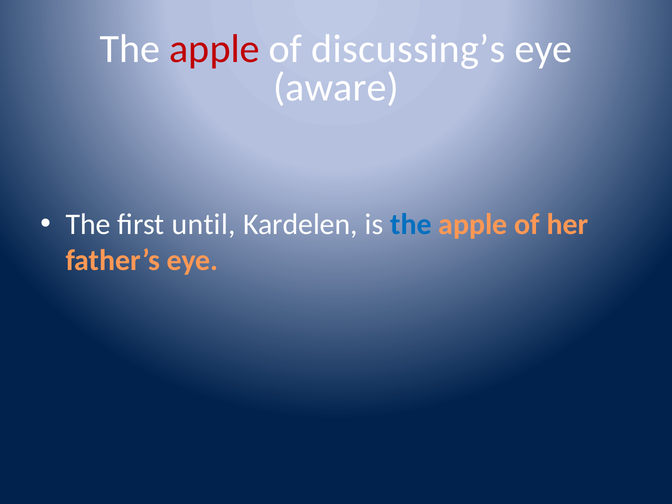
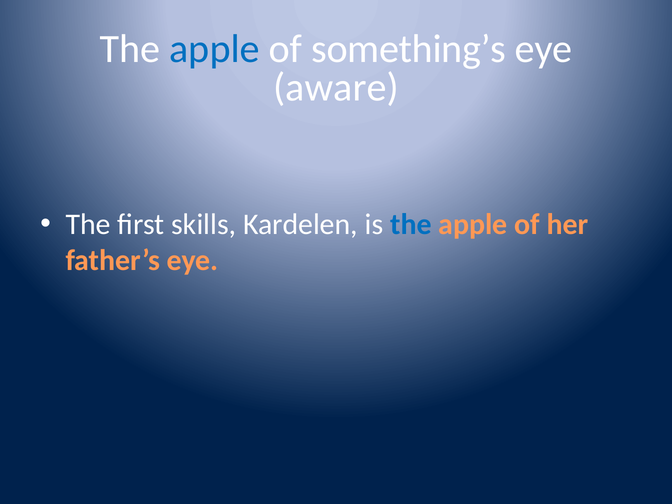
apple colour: red -> blue (214, 49)
discussing’s: discussing’s -> something’s (409, 49)
until: until -> skills (204, 225)
